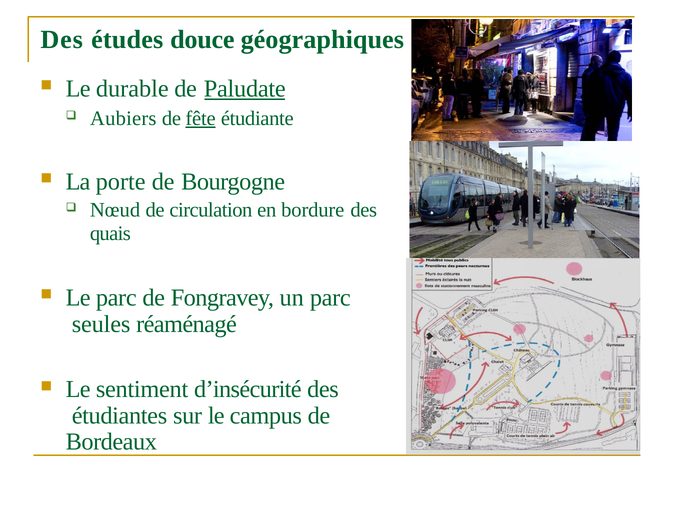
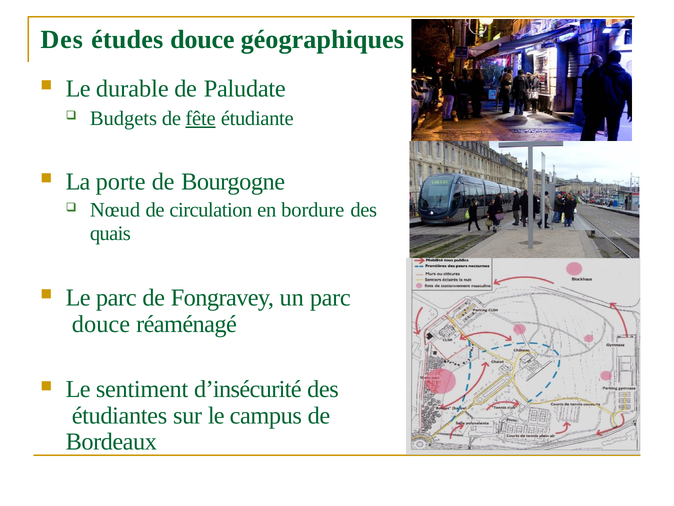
Paludate underline: present -> none (245, 89)
Aubiers: Aubiers -> Budgets (123, 118)
seules: seules -> douce (101, 324)
